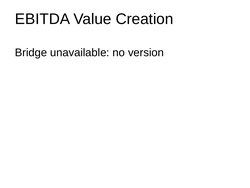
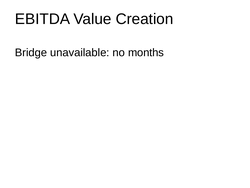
version: version -> months (146, 52)
